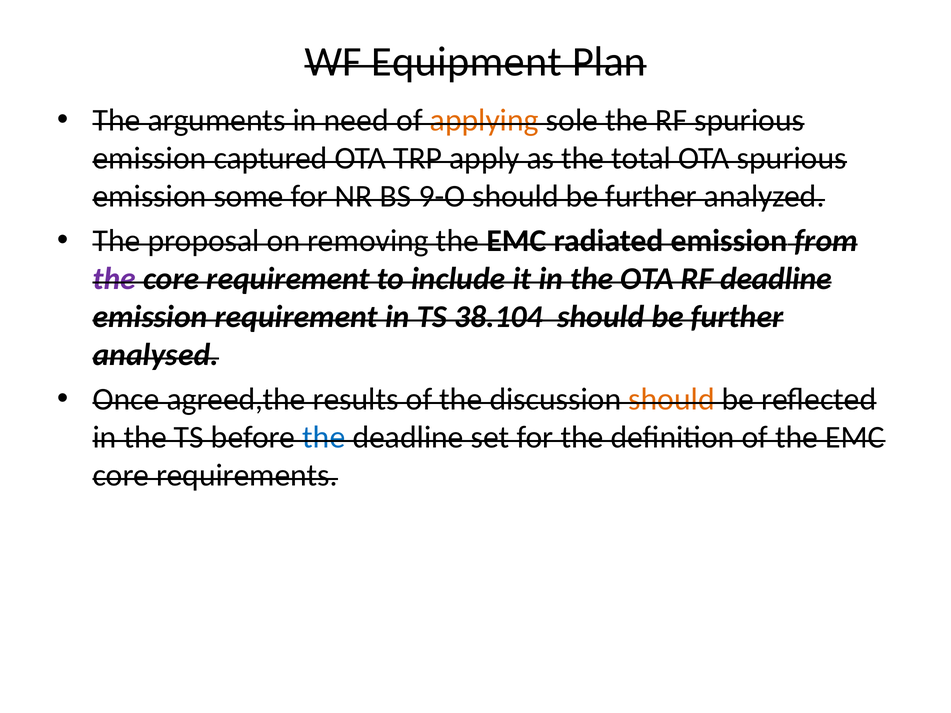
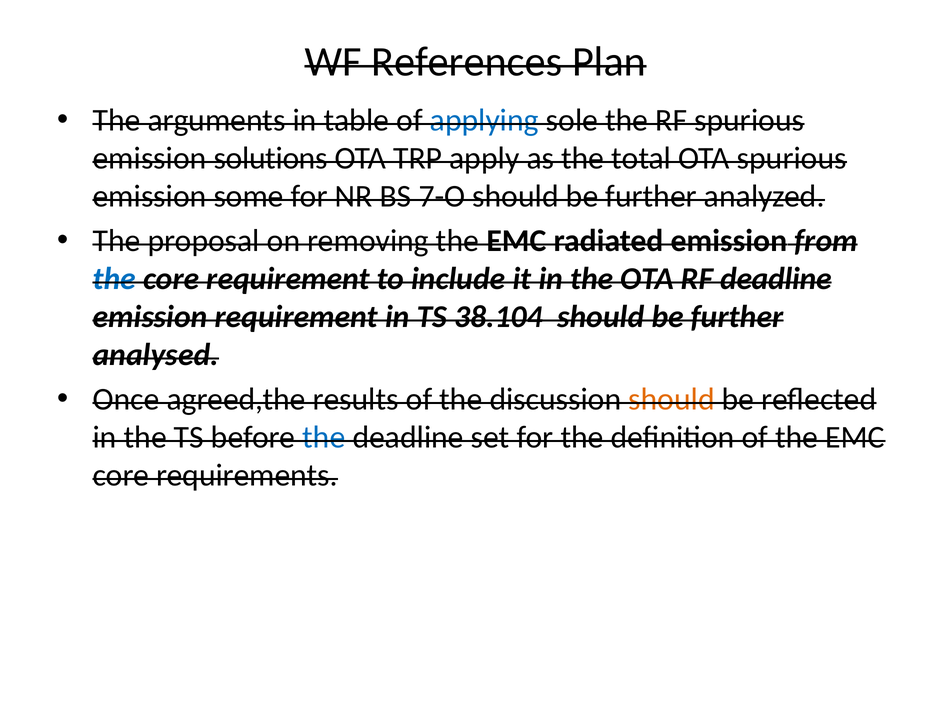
Equipment: Equipment -> References (467, 62)
need: need -> table (356, 121)
applying colour: orange -> blue (484, 121)
captured: captured -> solutions (271, 159)
9-O: 9-O -> 7-O (442, 197)
the colour: purple -> blue (114, 279)
